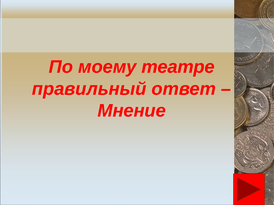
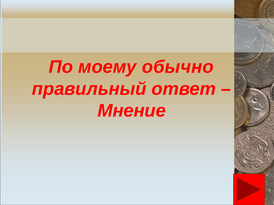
театре: театре -> обычно (178, 67)
